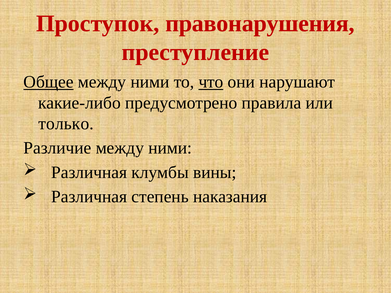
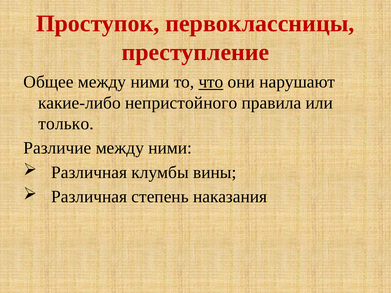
правонарушения: правонарушения -> первоклассницы (260, 24)
Общее underline: present -> none (49, 82)
предусмотрено: предусмотрено -> непристойного (181, 103)
